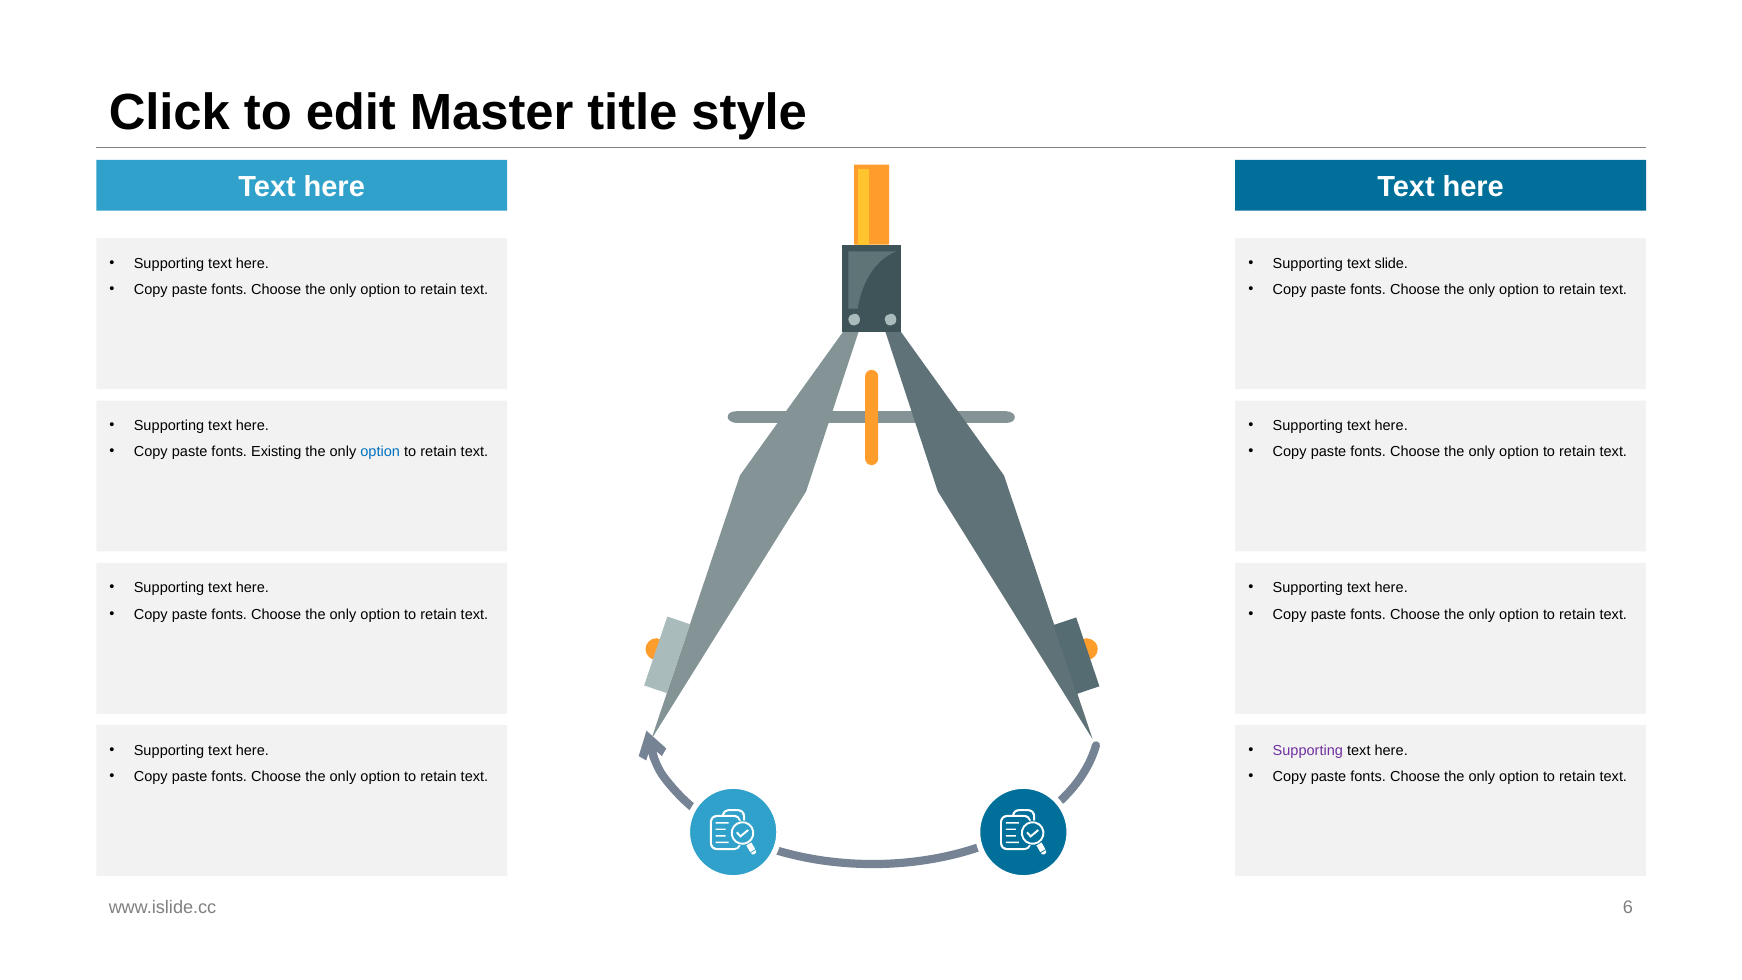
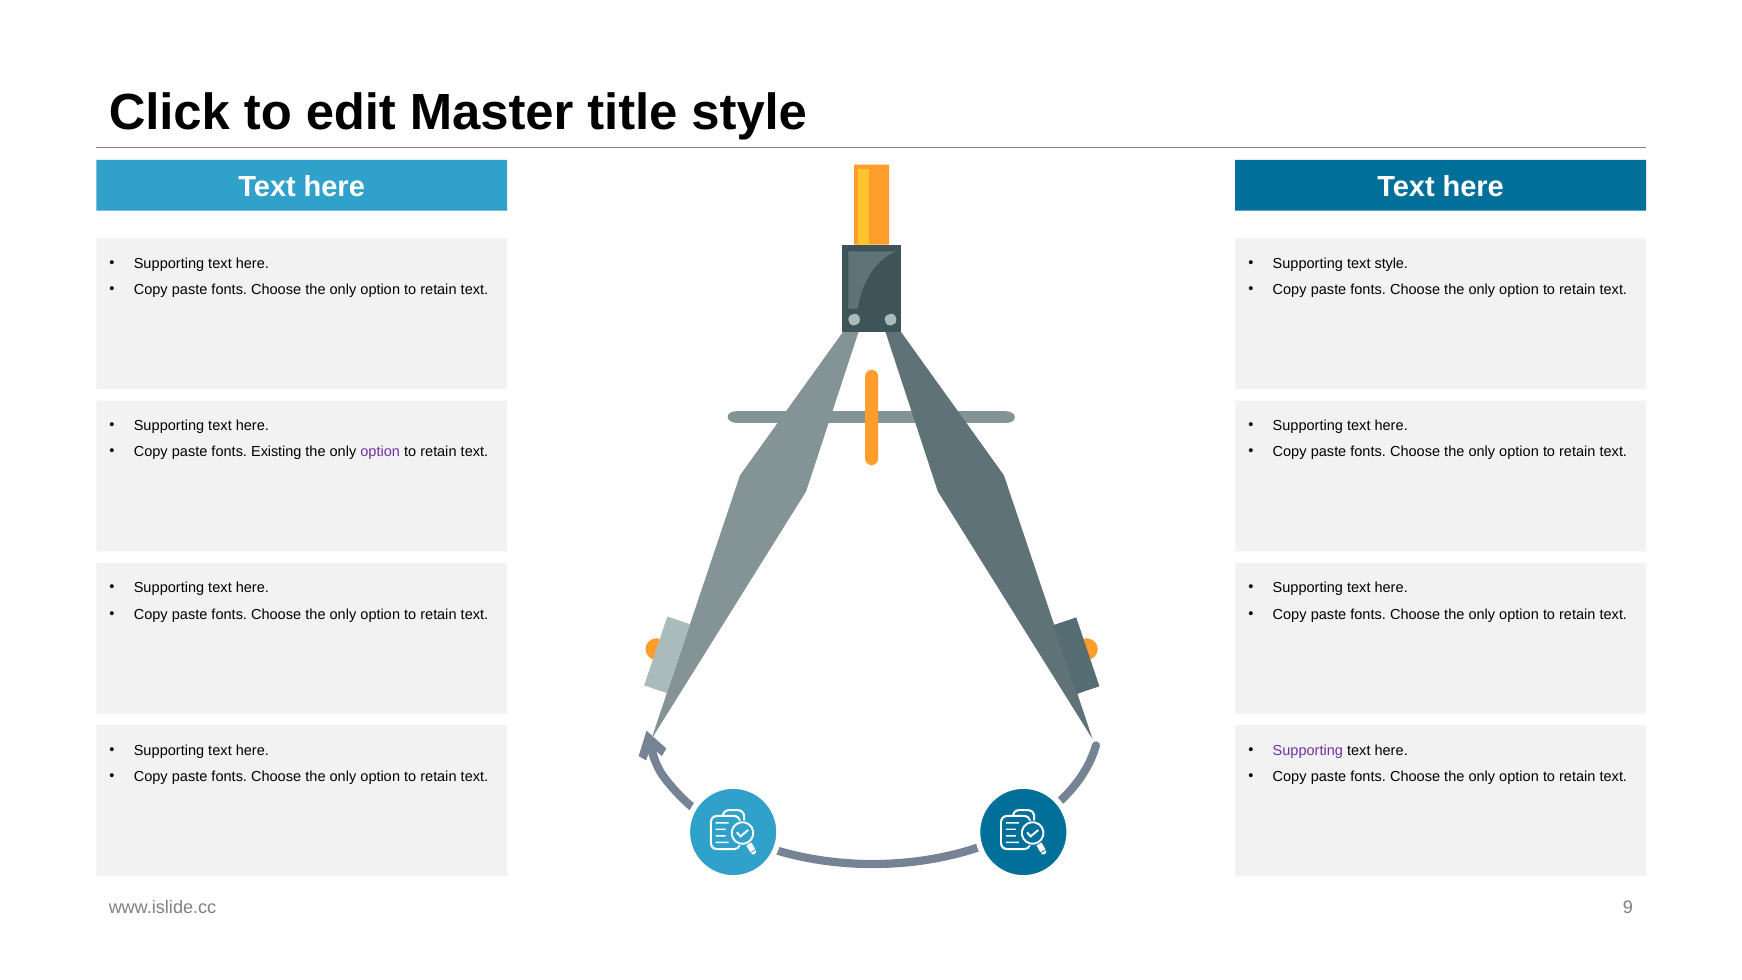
text slide: slide -> style (1391, 263)
option colour: blue -> purple (380, 452)
6: 6 -> 9 (1628, 908)
